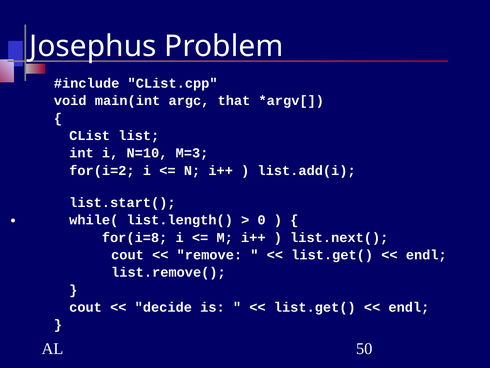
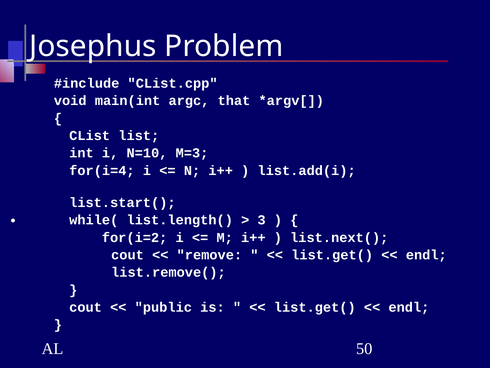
for(i=2: for(i=2 -> for(i=4 (102, 170)
0: 0 -> 3 (262, 220)
for(i=8: for(i=8 -> for(i=2 (135, 237)
decide: decide -> public (163, 307)
